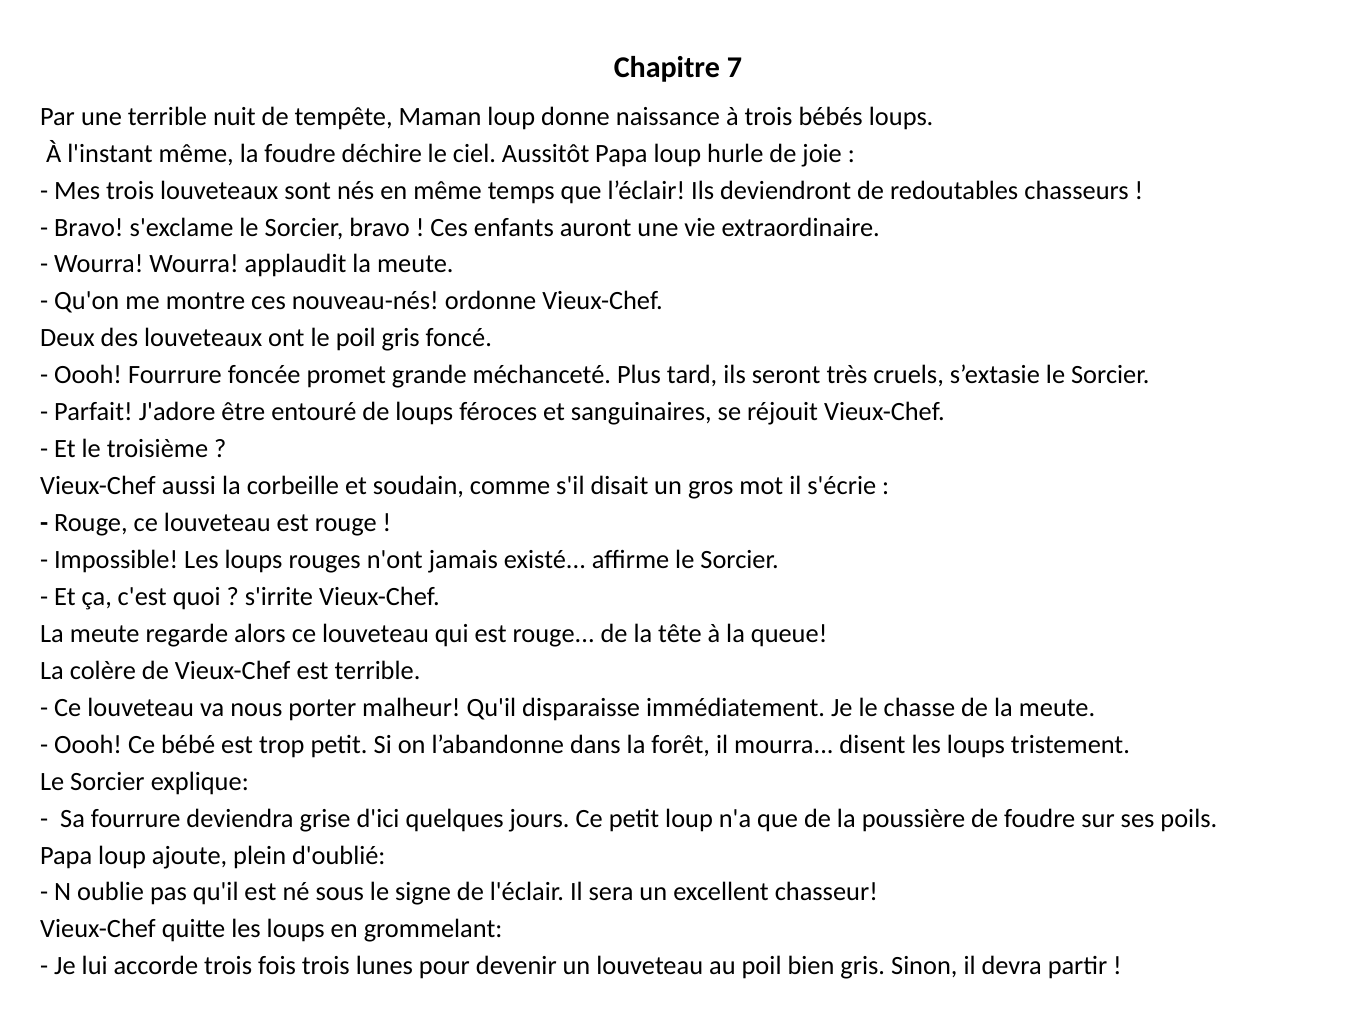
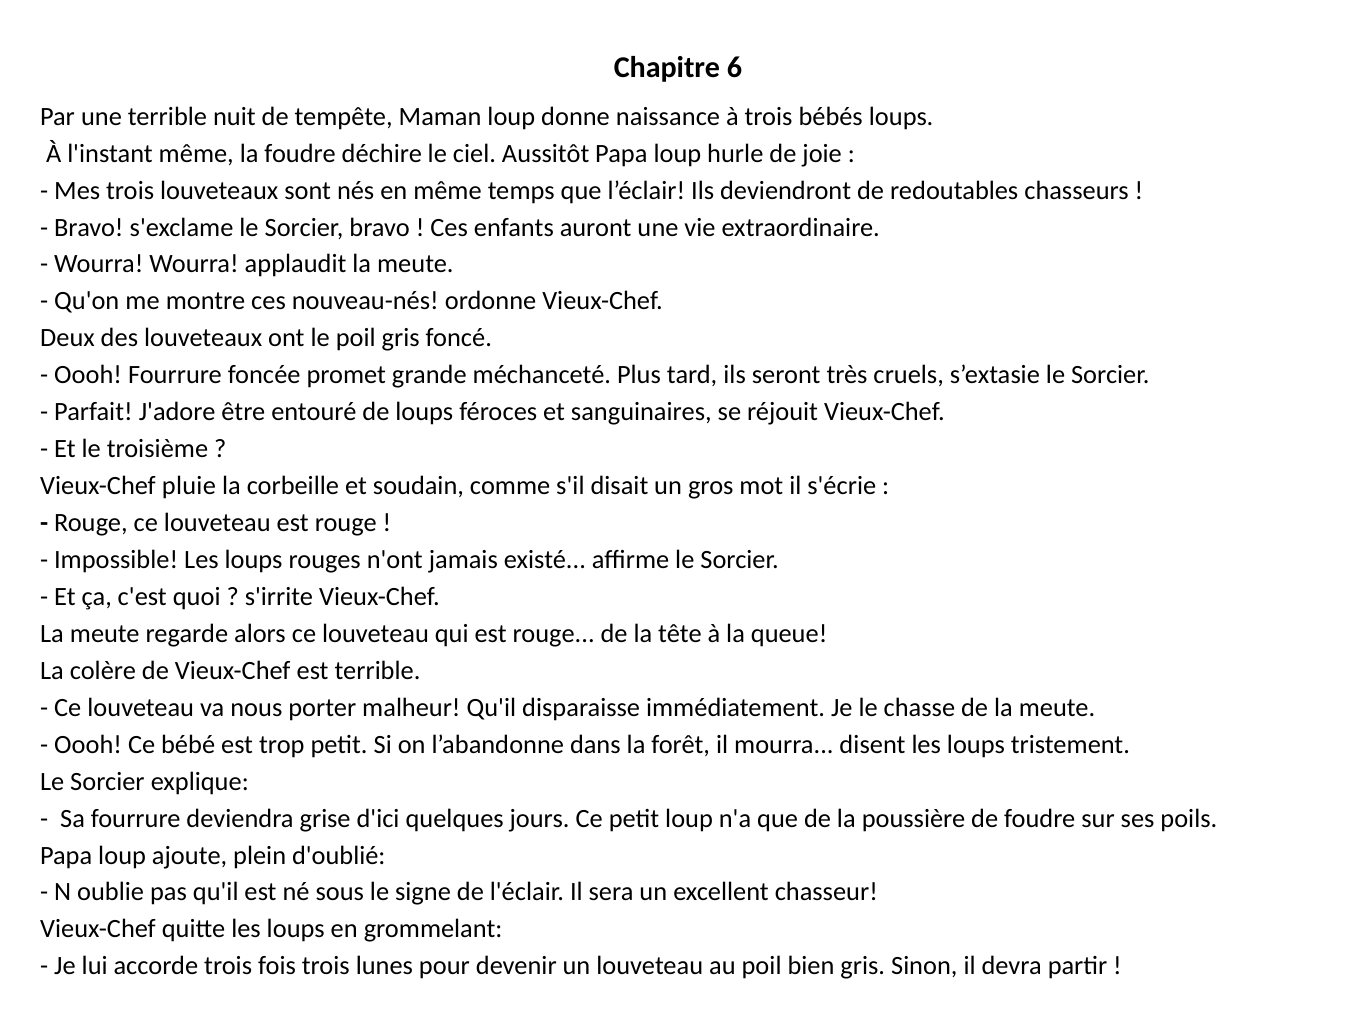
7: 7 -> 6 (734, 68)
aussi: aussi -> pluie (189, 486)
